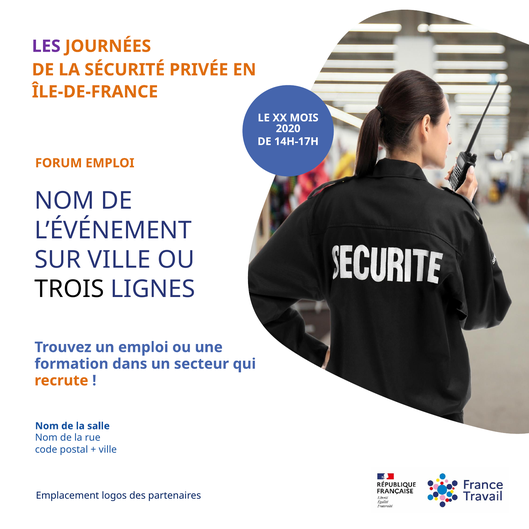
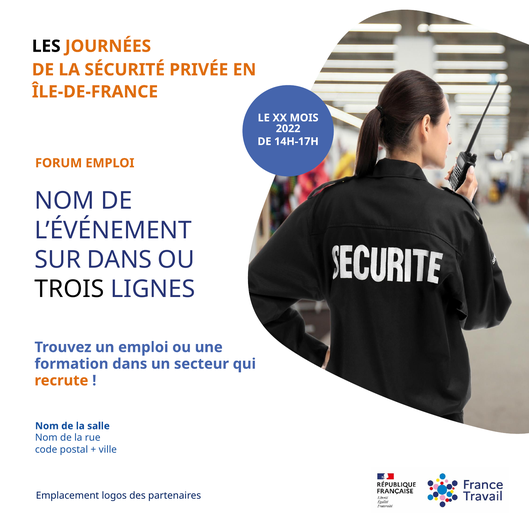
LES colour: purple -> black (46, 46)
2020: 2020 -> 2022 (288, 129)
SUR VILLE: VILLE -> DANS (119, 260)
